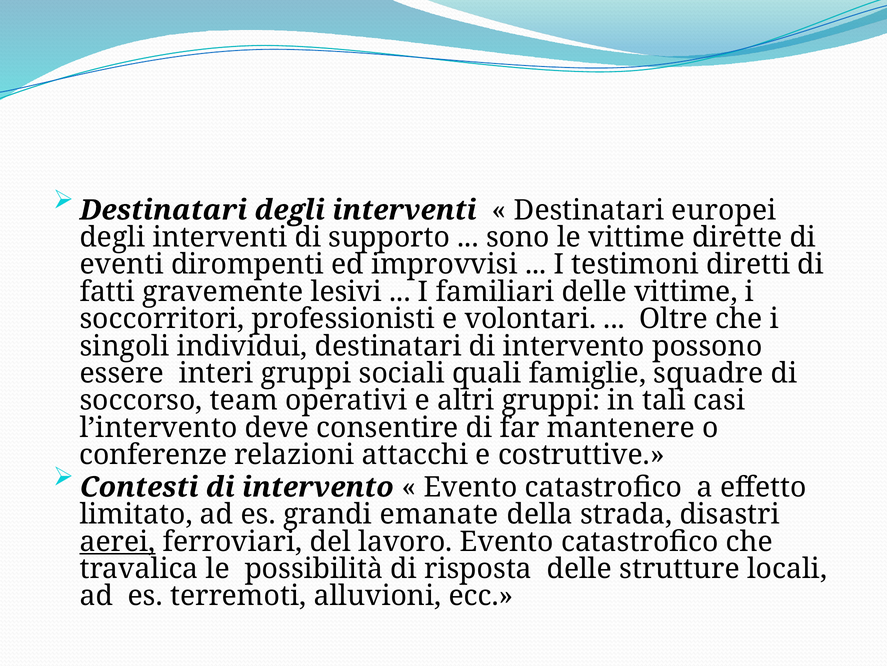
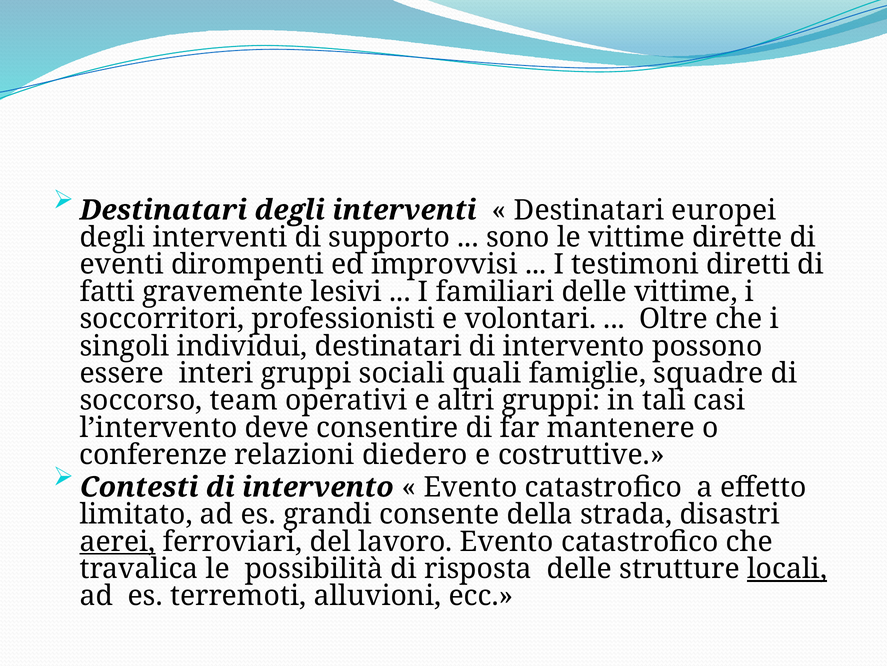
attacchi: attacchi -> diedero (415, 454)
emanate: emanate -> consente (439, 514)
locali underline: none -> present (787, 568)
